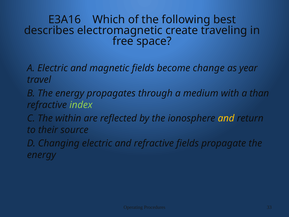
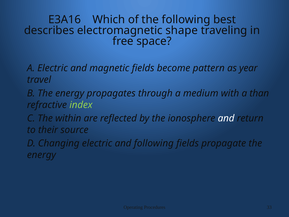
create: create -> shape (182, 30)
change: change -> pattern (209, 68)
and colour: yellow -> white (226, 118)
and refractive: refractive -> following (154, 143)
